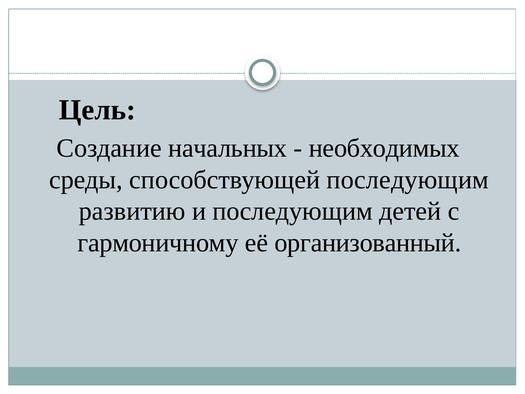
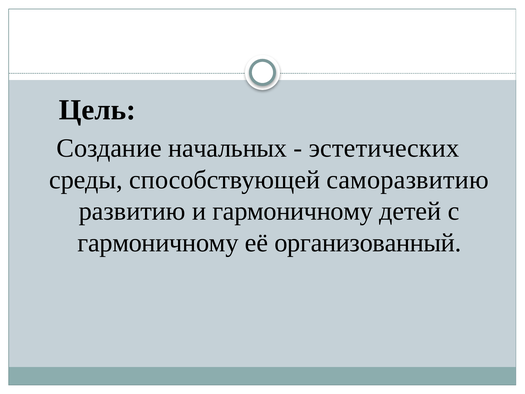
необходимых: необходимых -> эстетических (384, 148)
способствующей последующим: последующим -> саморазвитию (408, 180)
и последующим: последующим -> гармоничному (293, 211)
